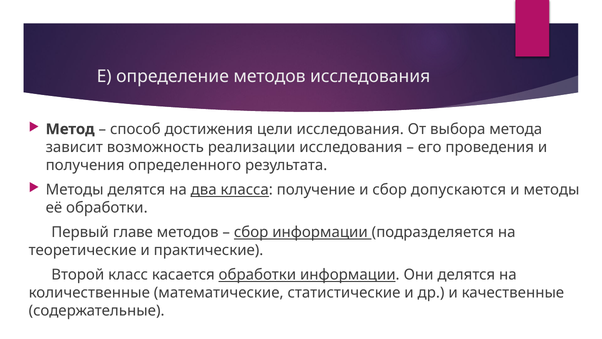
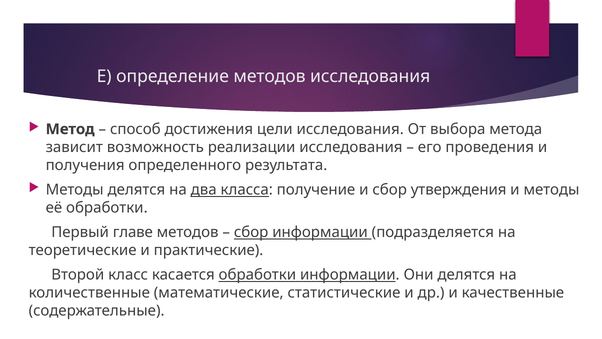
допускаются: допускаются -> утверждения (459, 189)
